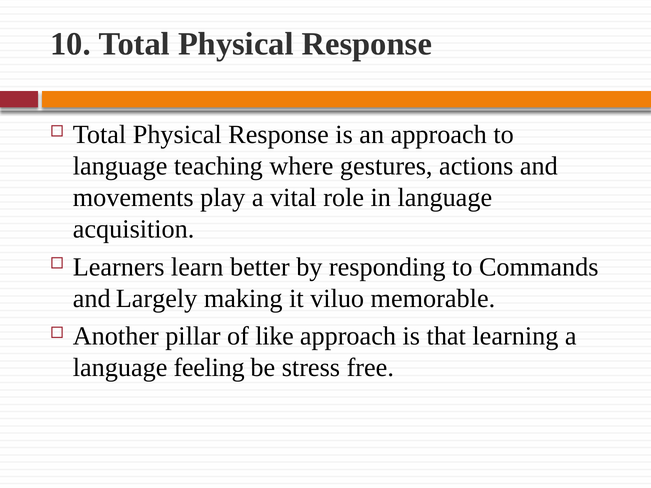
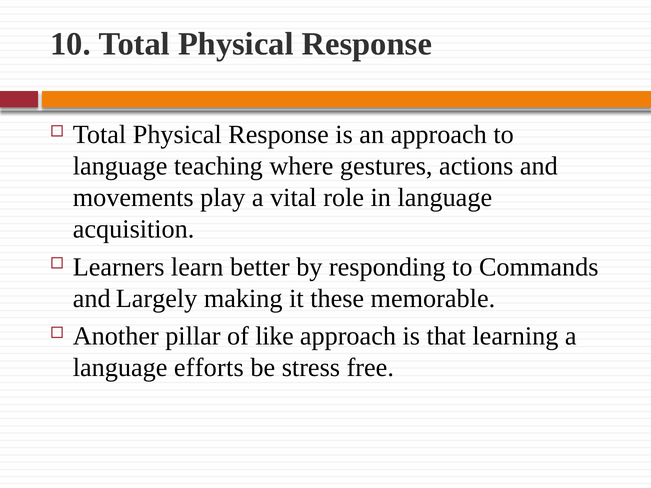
viluo: viluo -> these (337, 299)
feeling: feeling -> efforts (209, 368)
